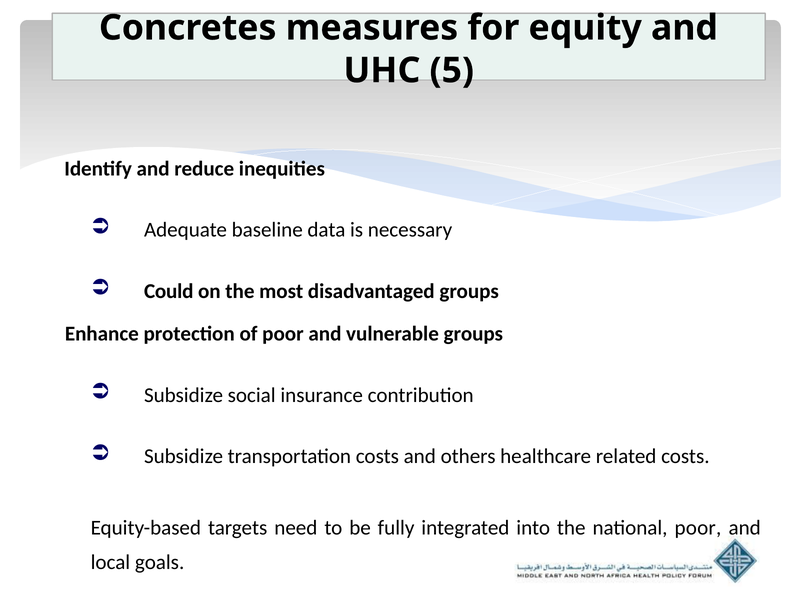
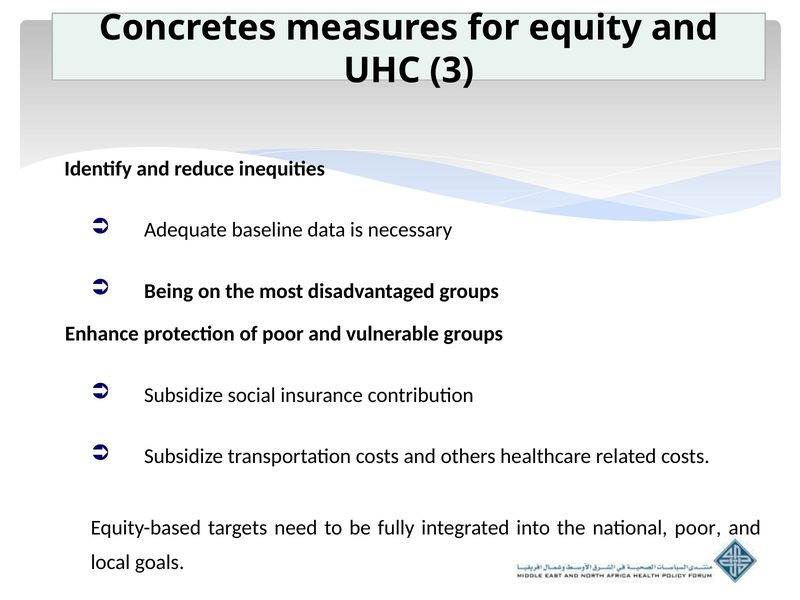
5: 5 -> 3 (452, 70)
Could: Could -> Being (169, 291)
